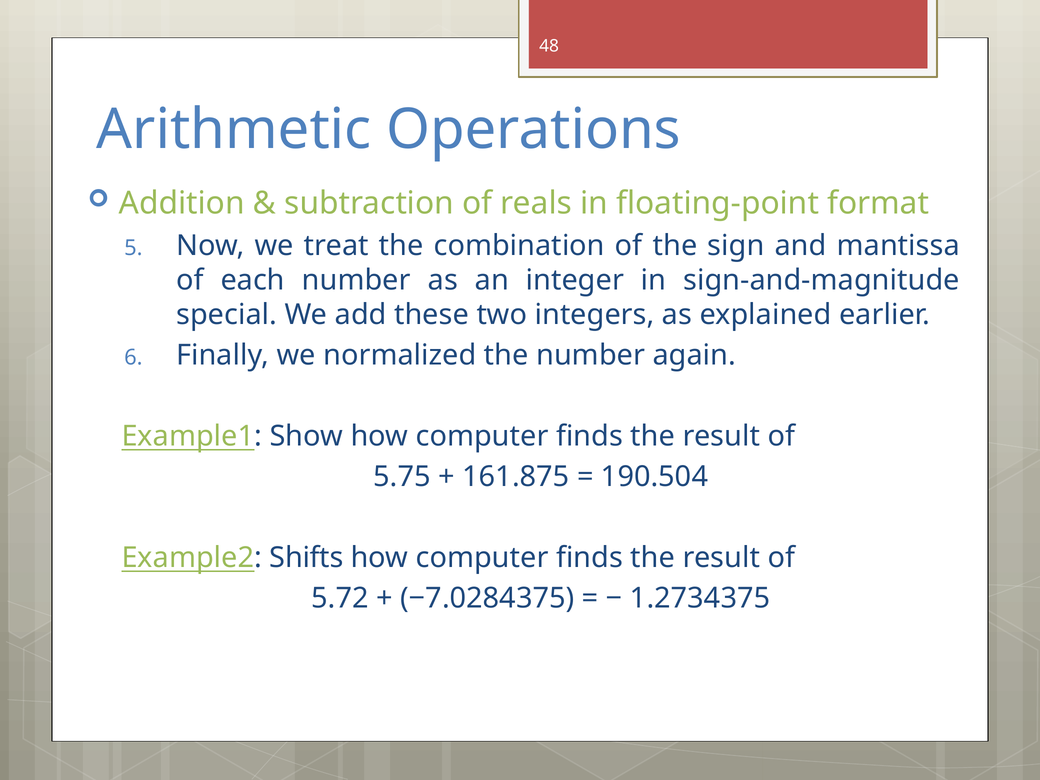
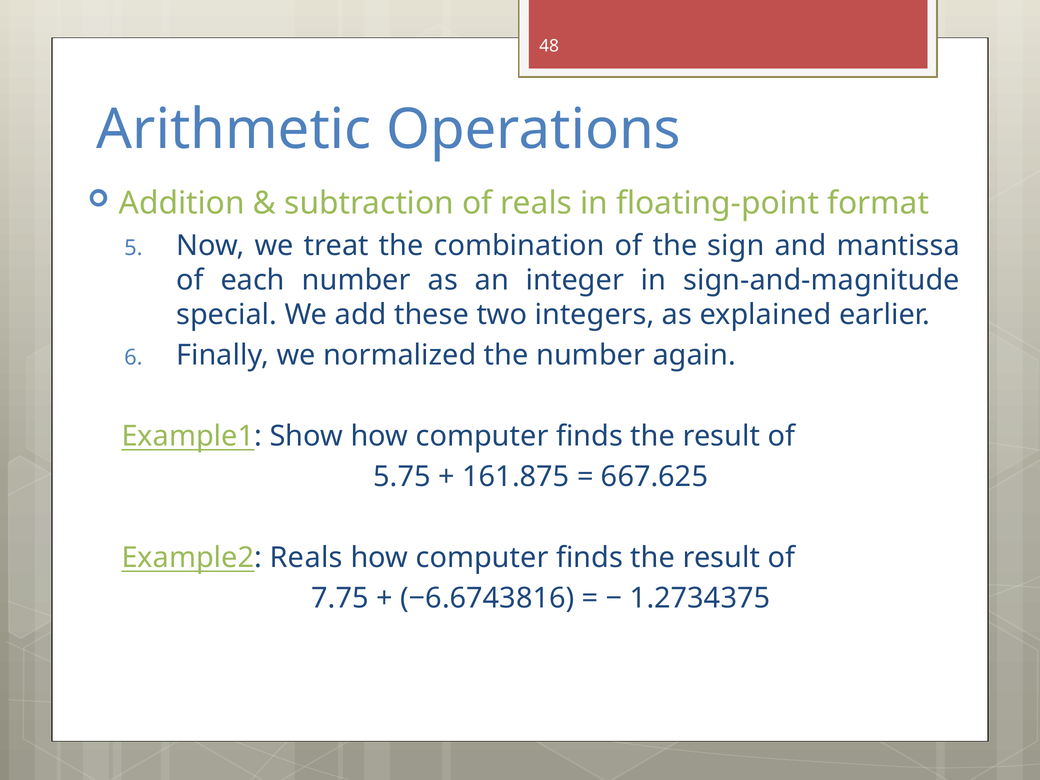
190.504: 190.504 -> 667.625 (655, 477)
Example2 Shifts: Shifts -> Reals (306, 558)
5.72: 5.72 -> 7.75 (340, 598)
−7.0284375: −7.0284375 -> −6.6743816 (487, 598)
